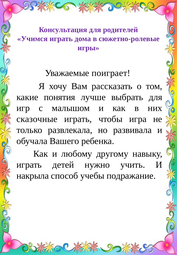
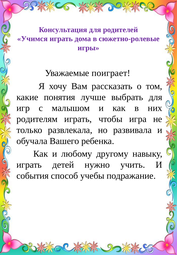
сказочные: сказочные -> родителям (37, 119)
накрыла: накрыла -> события (33, 176)
